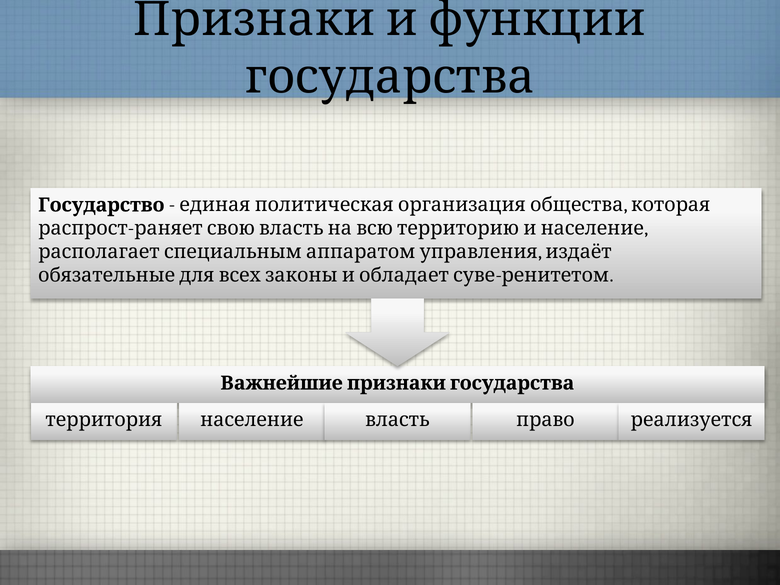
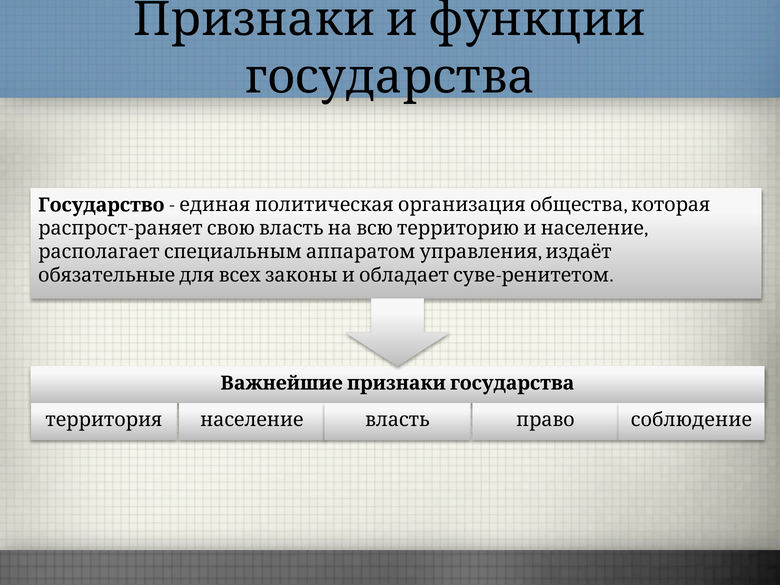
реализуется: реализуется -> соблюдение (691, 420)
